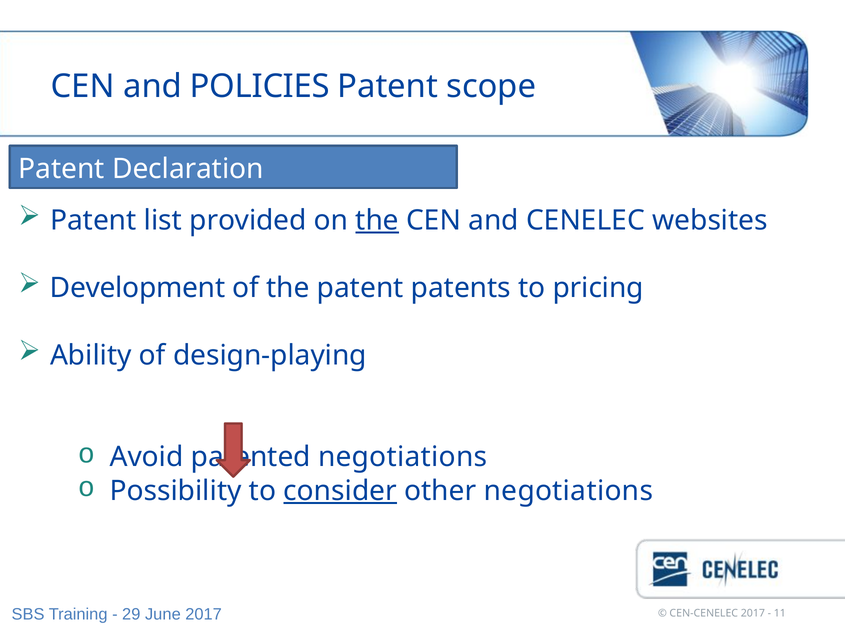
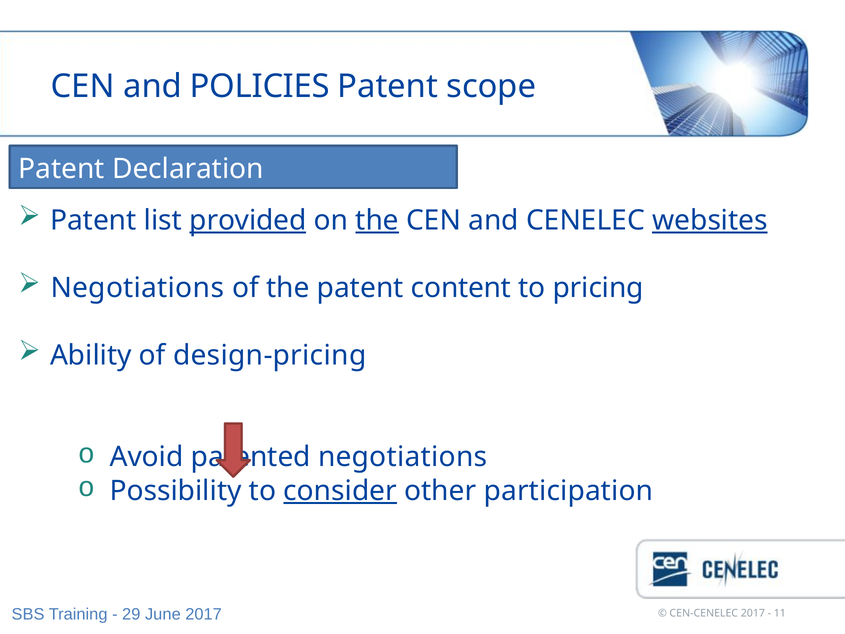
provided underline: none -> present (248, 220)
websites underline: none -> present (710, 220)
Development: Development -> Negotiations (137, 288)
patents: patents -> content (461, 288)
design-playing: design-playing -> design-pricing (270, 355)
other negotiations: negotiations -> participation (568, 491)
